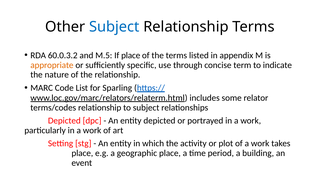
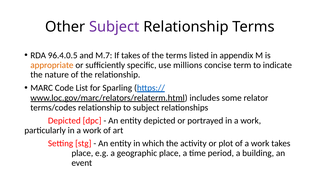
Subject colour: blue -> purple (114, 27)
60.0.3.2: 60.0.3.2 -> 96.4.0.5 (63, 55)
M.5: M.5 -> M.7 (104, 55)
If place: place -> takes (131, 55)
through: through -> millions (188, 65)
